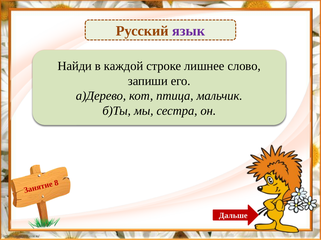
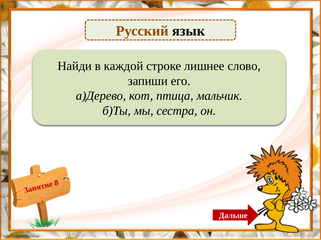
язык colour: purple -> black (189, 31)
